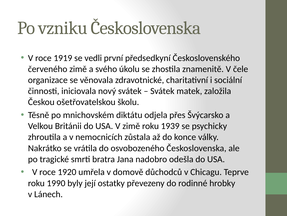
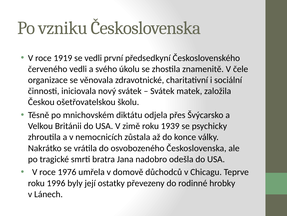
červeného zimě: zimě -> vedli (78, 69)
1920: 1920 -> 1976 (67, 172)
1990: 1990 -> 1996 (56, 183)
